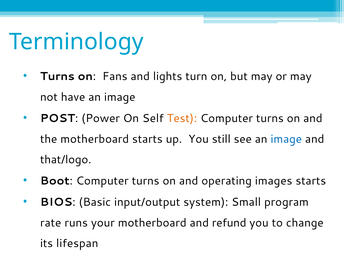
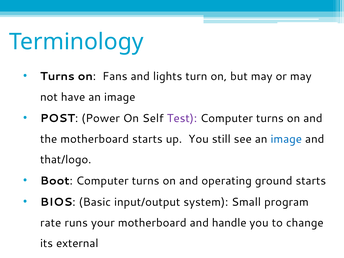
Test colour: orange -> purple (182, 118)
images: images -> ground (274, 181)
refund: refund -> handle (229, 223)
lifespan: lifespan -> external (77, 243)
